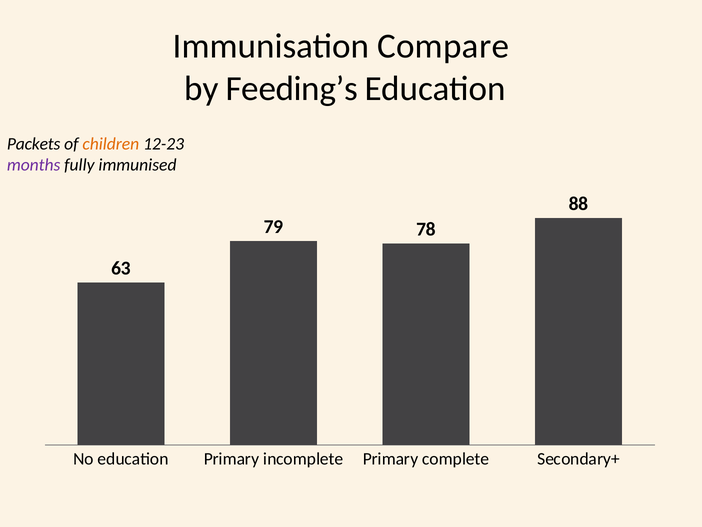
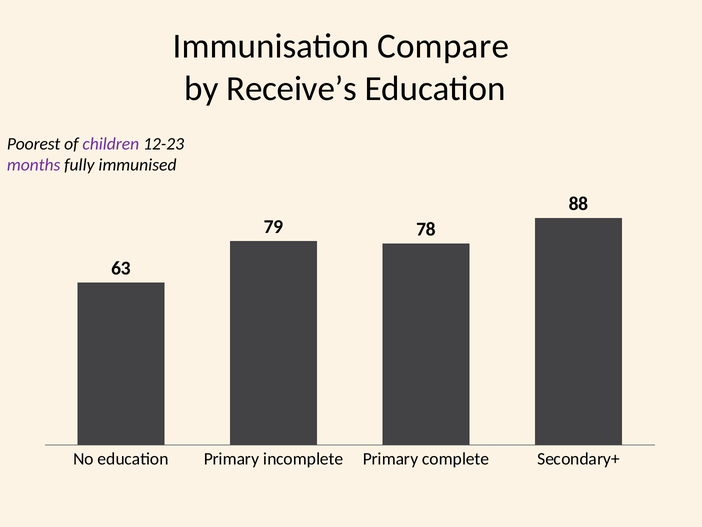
Feeding’s: Feeding’s -> Receive’s (292, 88)
Packets: Packets -> Poorest (34, 144)
children colour: orange -> purple (111, 144)
